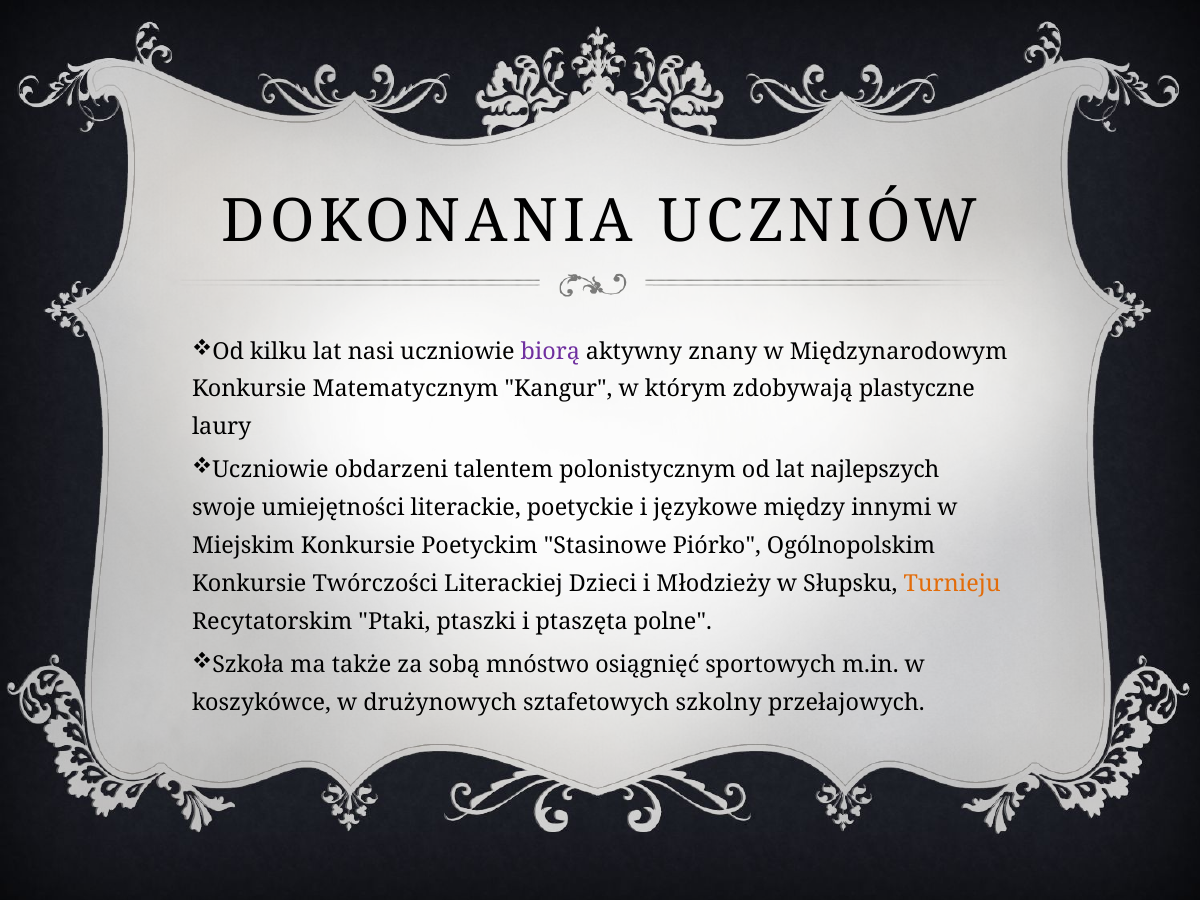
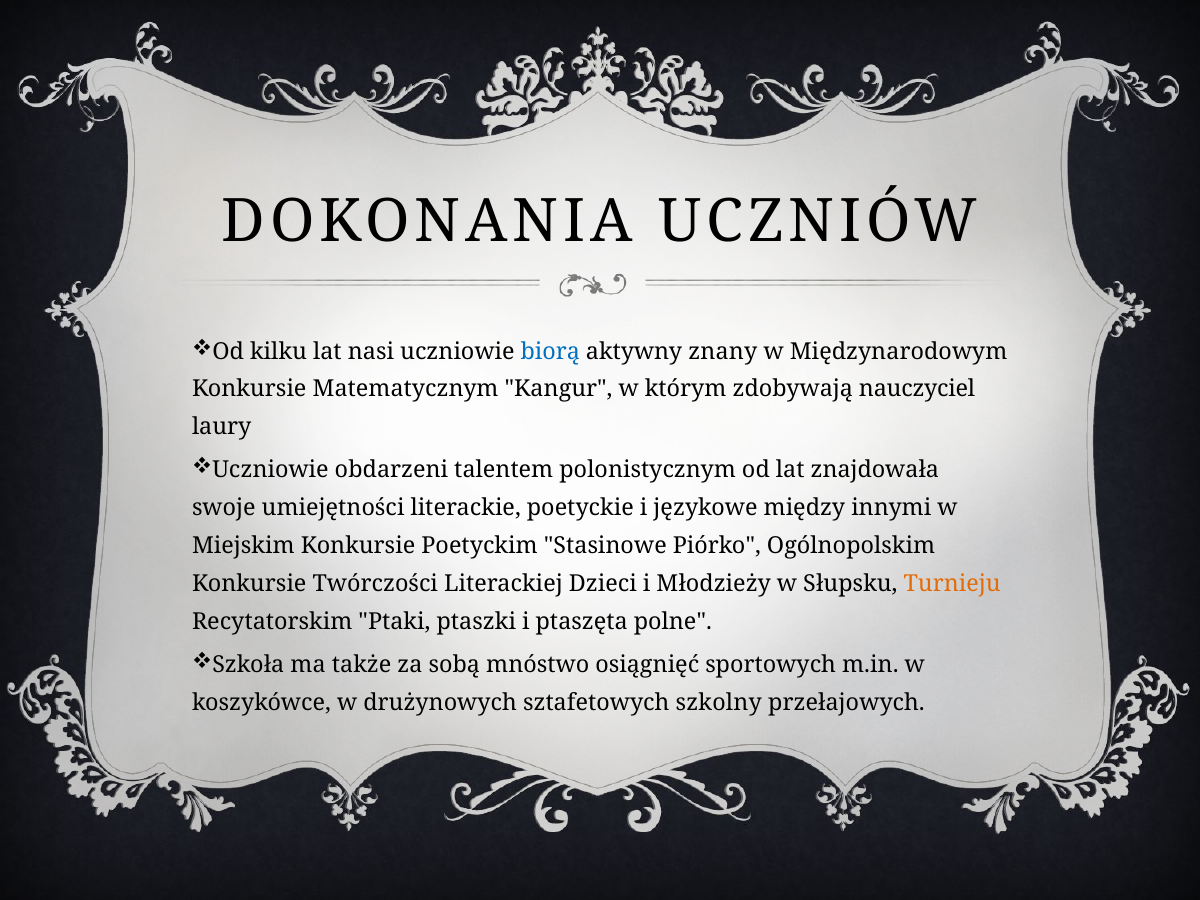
biorą colour: purple -> blue (550, 351)
plastyczne: plastyczne -> nauczyciel (917, 389)
najlepszych: najlepszych -> znajdowała (875, 470)
